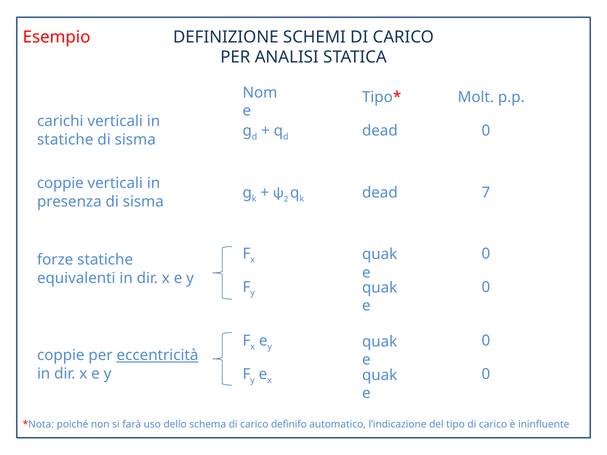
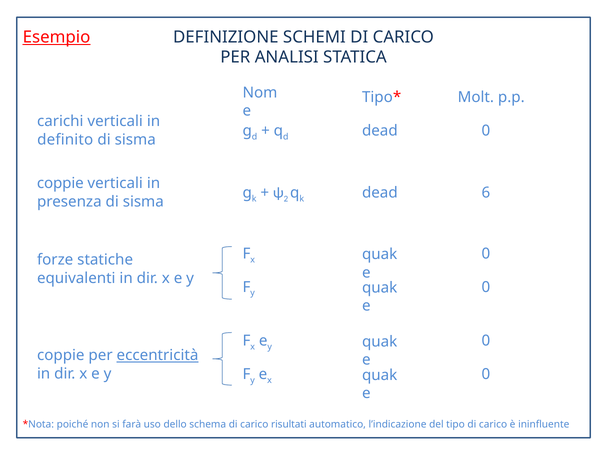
Esempio underline: none -> present (57, 37)
statiche: statiche -> definito (65, 140)
7: 7 -> 6 (486, 193)
definifo: definifo -> risultati (289, 425)
